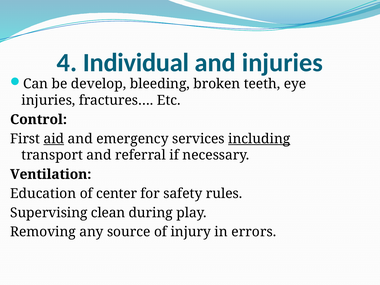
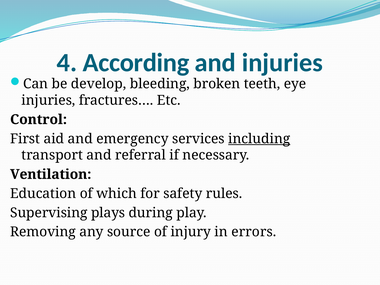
Individual: Individual -> According (136, 63)
aid underline: present -> none (54, 139)
center: center -> which (117, 194)
clean: clean -> plays (108, 213)
